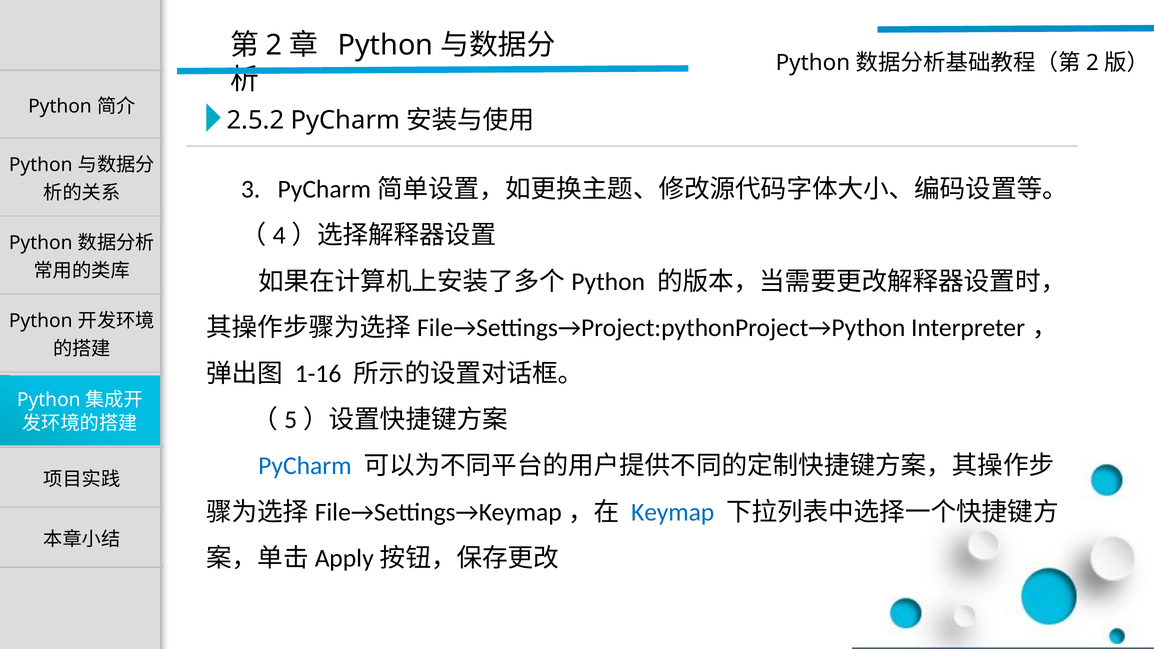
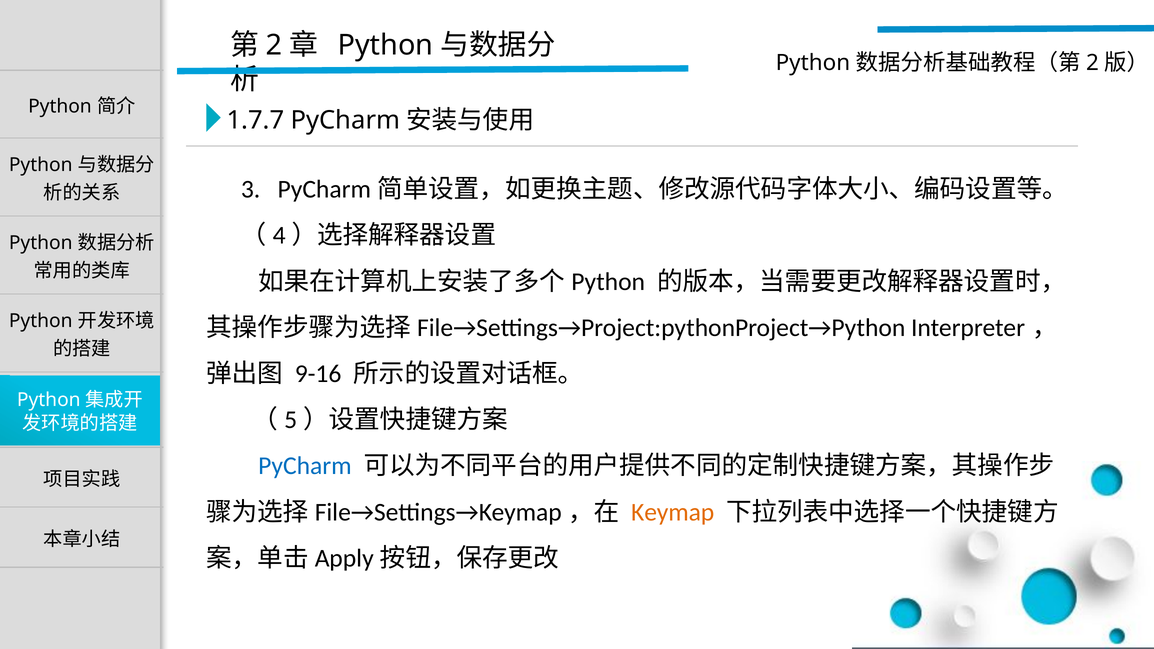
2.5.2: 2.5.2 -> 1.7.7 (256, 120)
1-16: 1-16 -> 9-16 (318, 374)
Keymap colour: blue -> orange (673, 512)
